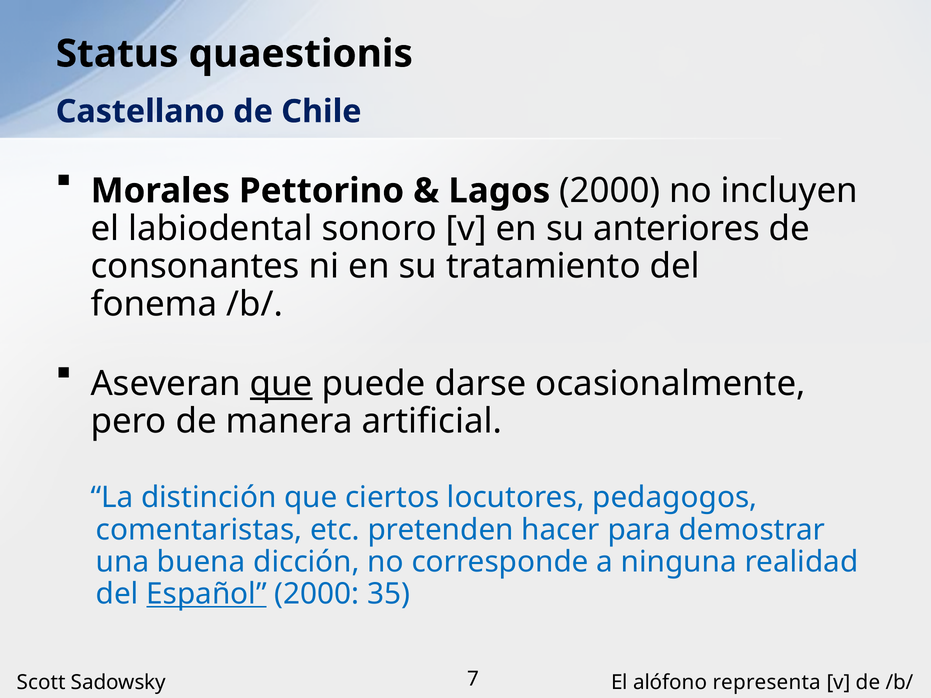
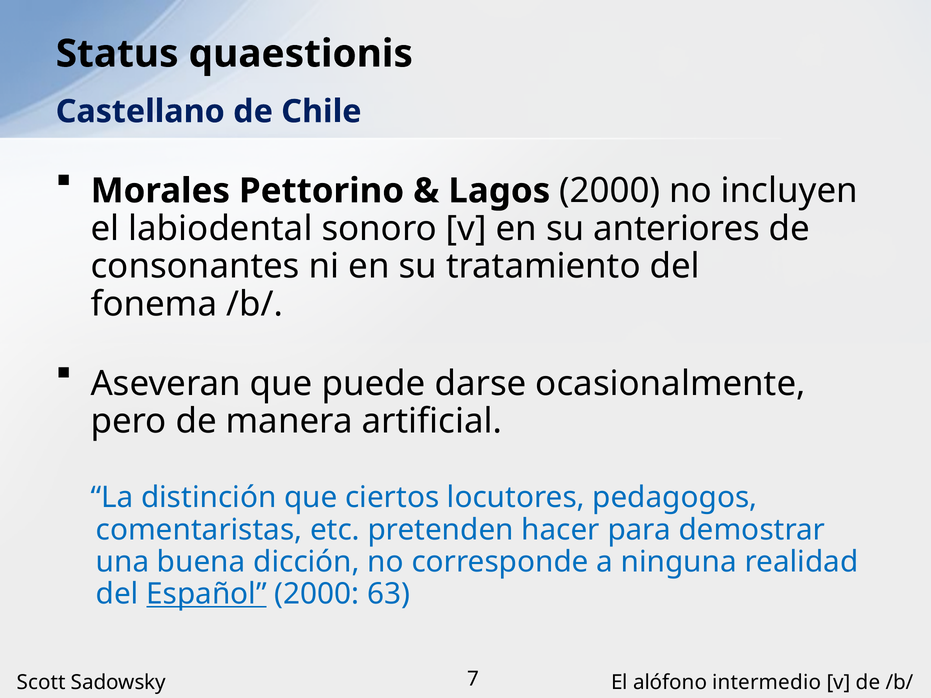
que underline: present -> none (281, 384)
35: 35 -> 63 (389, 594)
representa: representa -> intermedio (767, 683)
